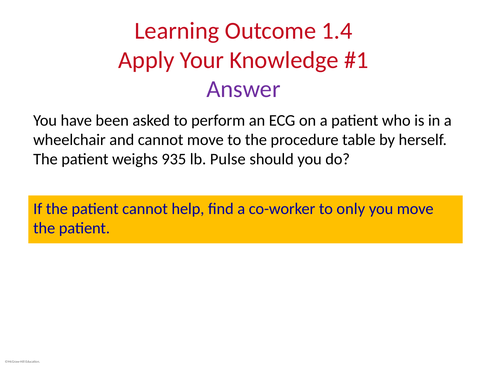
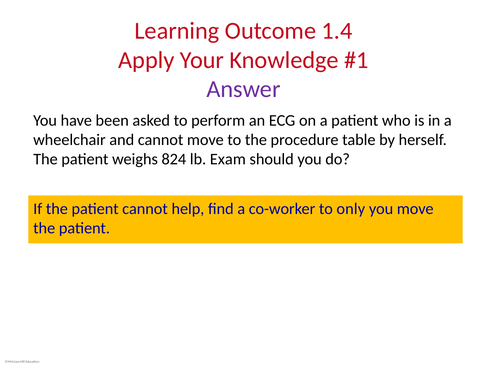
935: 935 -> 824 (174, 159)
Pulse: Pulse -> Exam (228, 159)
